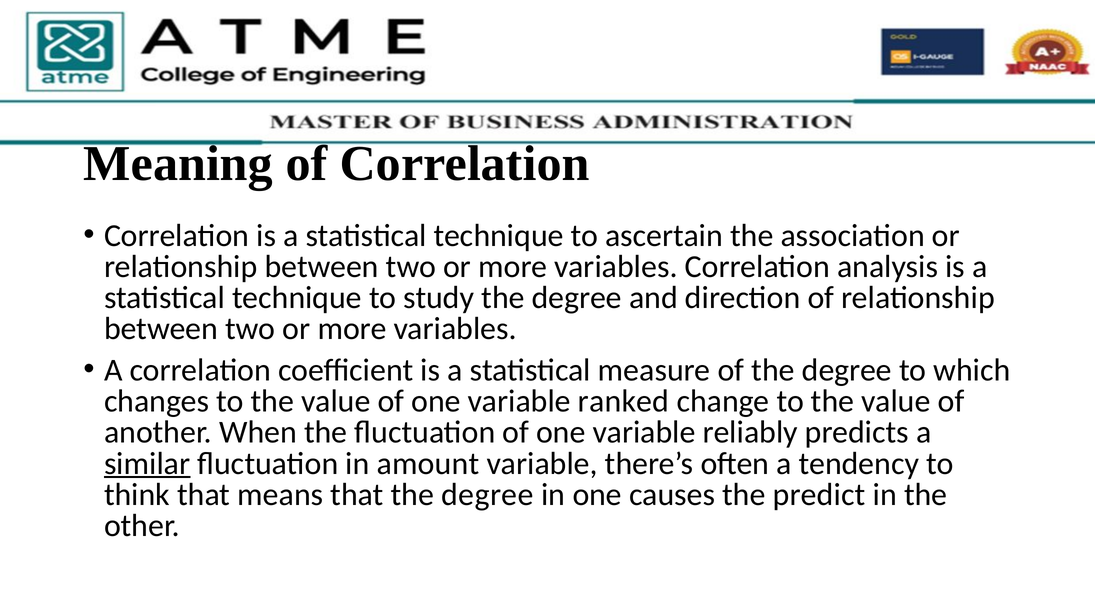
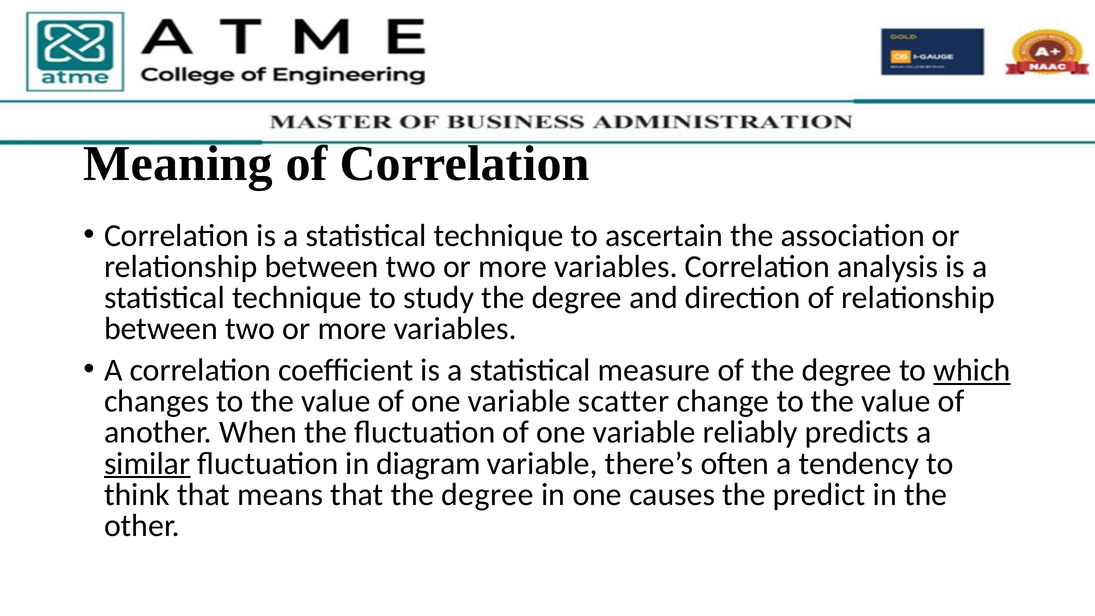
which underline: none -> present (972, 370)
ranked: ranked -> scatter (624, 401)
amount: amount -> diagram (428, 463)
